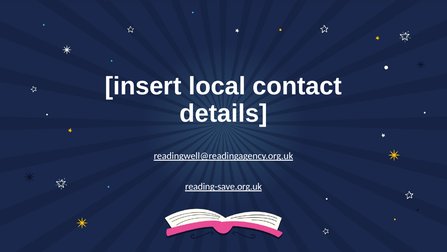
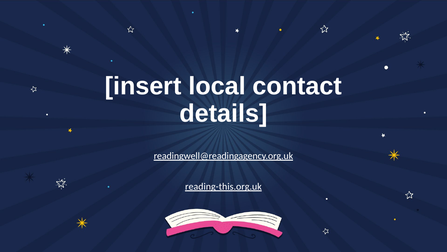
reading-save.org.uk: reading-save.org.uk -> reading-this.org.uk (223, 186)
